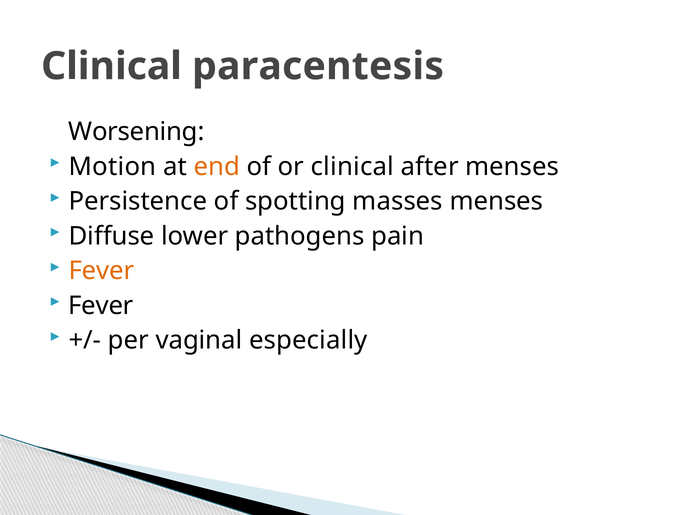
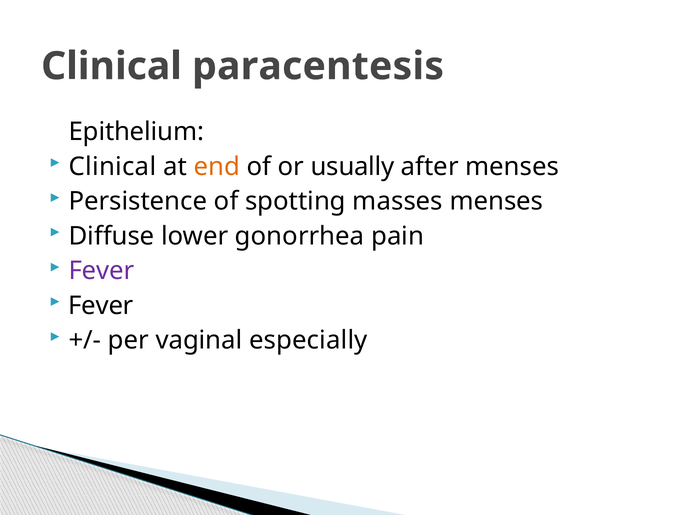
Worsening: Worsening -> Epithelium (136, 132)
Motion: Motion -> Clinical (112, 167)
or clinical: clinical -> usually (353, 167)
pathogens: pathogens -> gonorrhea (300, 236)
Fever colour: orange -> purple (101, 271)
